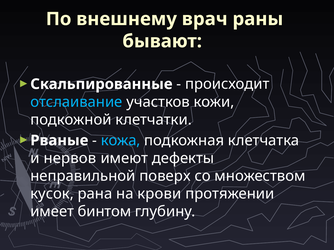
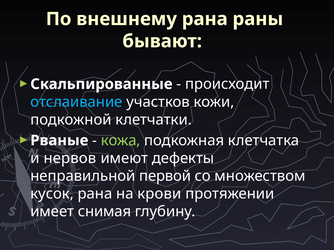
внешнему врач: врач -> рана (205, 19)
кожа colour: light blue -> light green (121, 141)
поверх: поверх -> первой (165, 176)
бинтом: бинтом -> снимая (105, 212)
